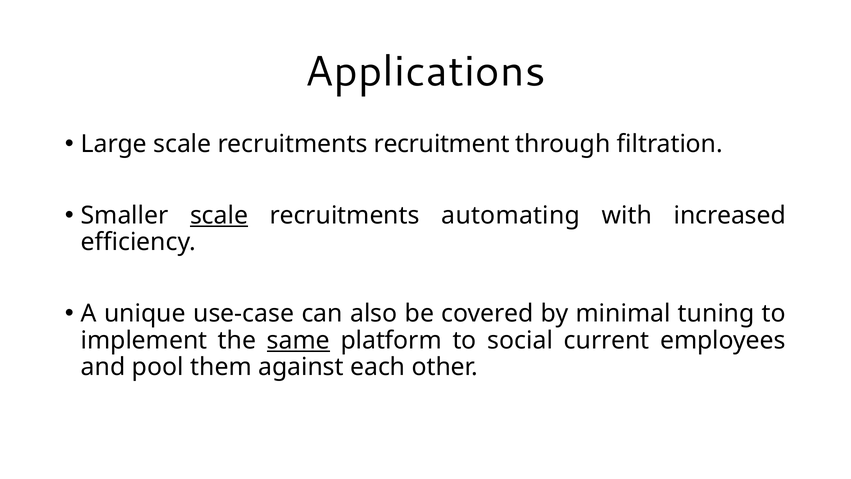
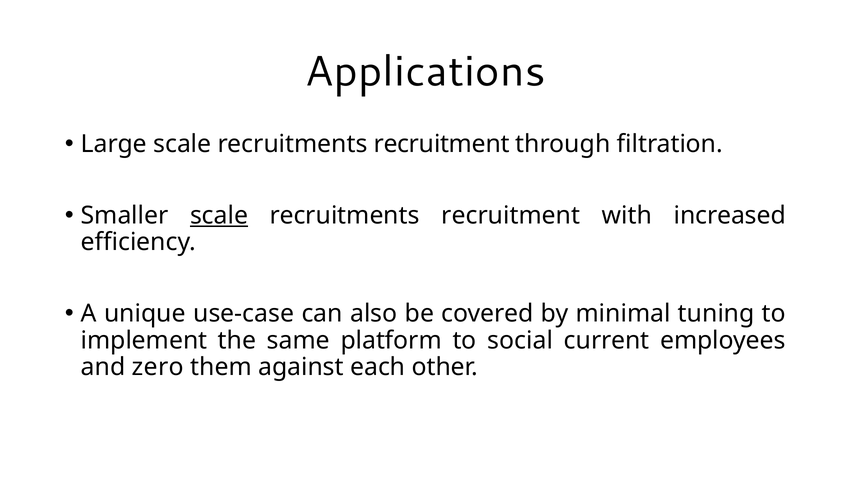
automating: automating -> recruitment (511, 215)
same underline: present -> none (298, 340)
pool: pool -> zero (158, 367)
